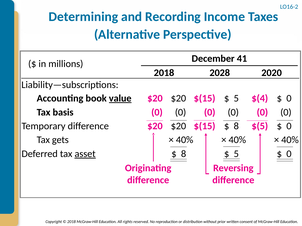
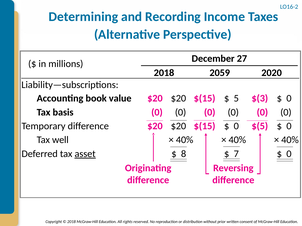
41: 41 -> 27 (242, 59)
2028: 2028 -> 2059 (220, 73)
value underline: present -> none (120, 99)
$(4: $(4 -> $(3 (260, 99)
8: 8 -> 0 (236, 126)
gets: gets -> well (60, 140)
5: 5 -> 7 (236, 154)
